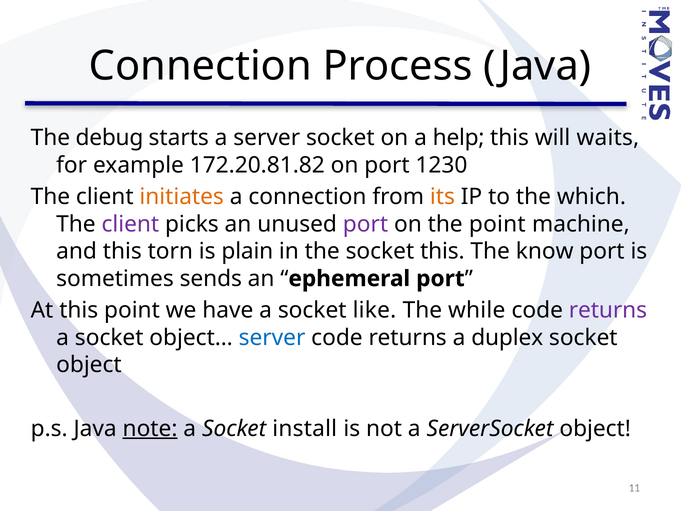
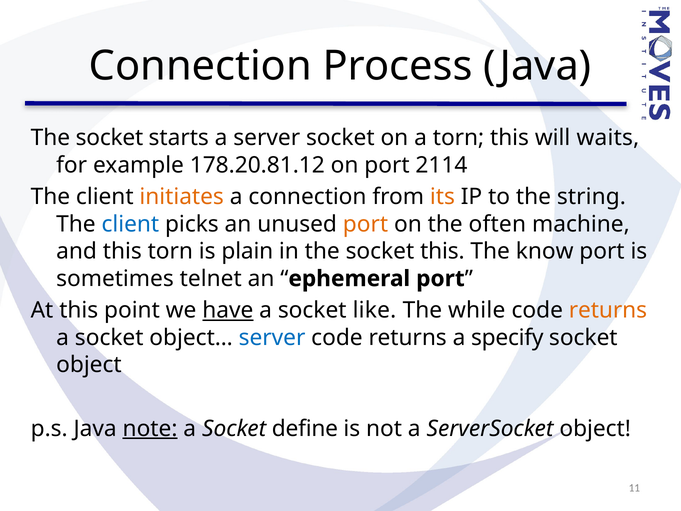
debug: debug -> socket (109, 138)
a help: help -> torn (459, 138)
172.20.81.82: 172.20.81.82 -> 178.20.81.12 (257, 165)
1230: 1230 -> 2114 (441, 165)
which: which -> string (591, 197)
client colour: purple -> blue (130, 224)
port colour: purple -> orange (365, 224)
the point: point -> often (497, 224)
sends: sends -> telnet (211, 279)
have underline: none -> present (228, 310)
returns colour: purple -> orange (608, 310)
duplex: duplex -> specify (507, 338)
install: install -> define (305, 428)
